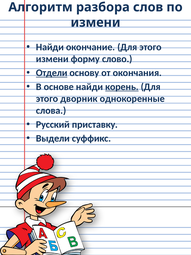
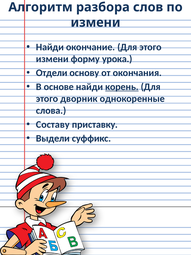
слово: слово -> урока (117, 59)
Отдели underline: present -> none (52, 73)
Русский: Русский -> Составу (53, 124)
